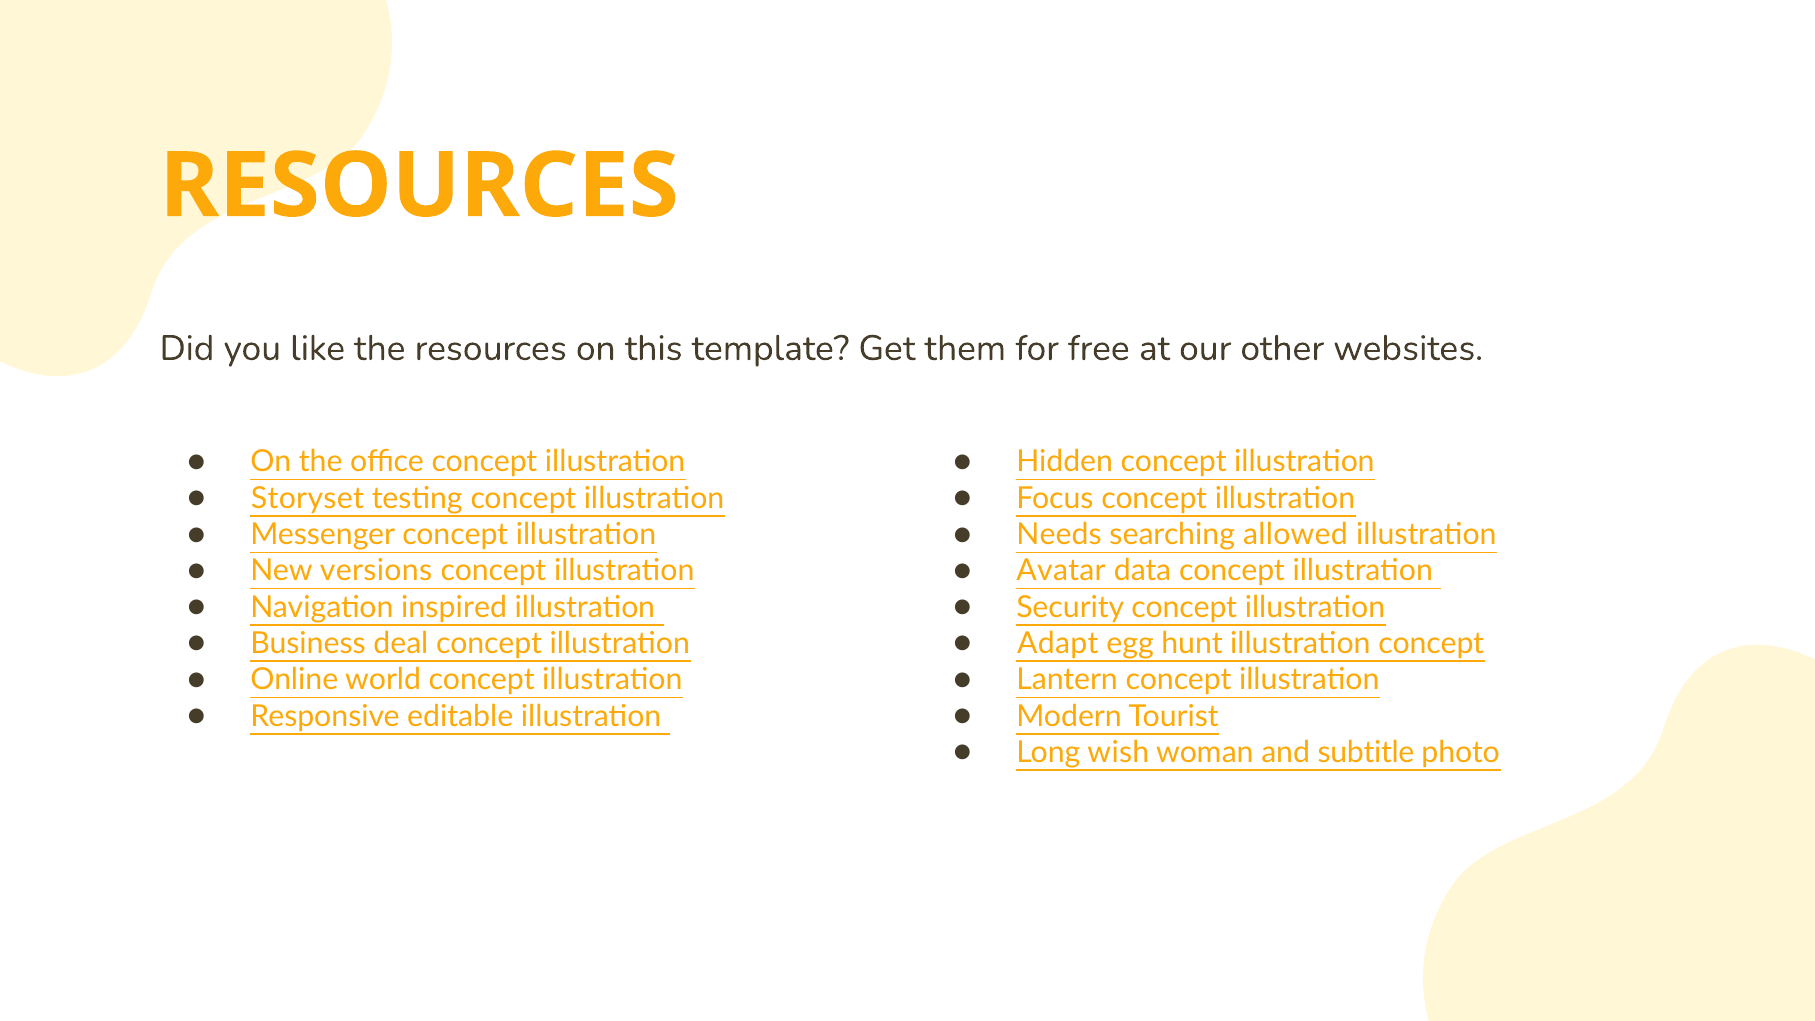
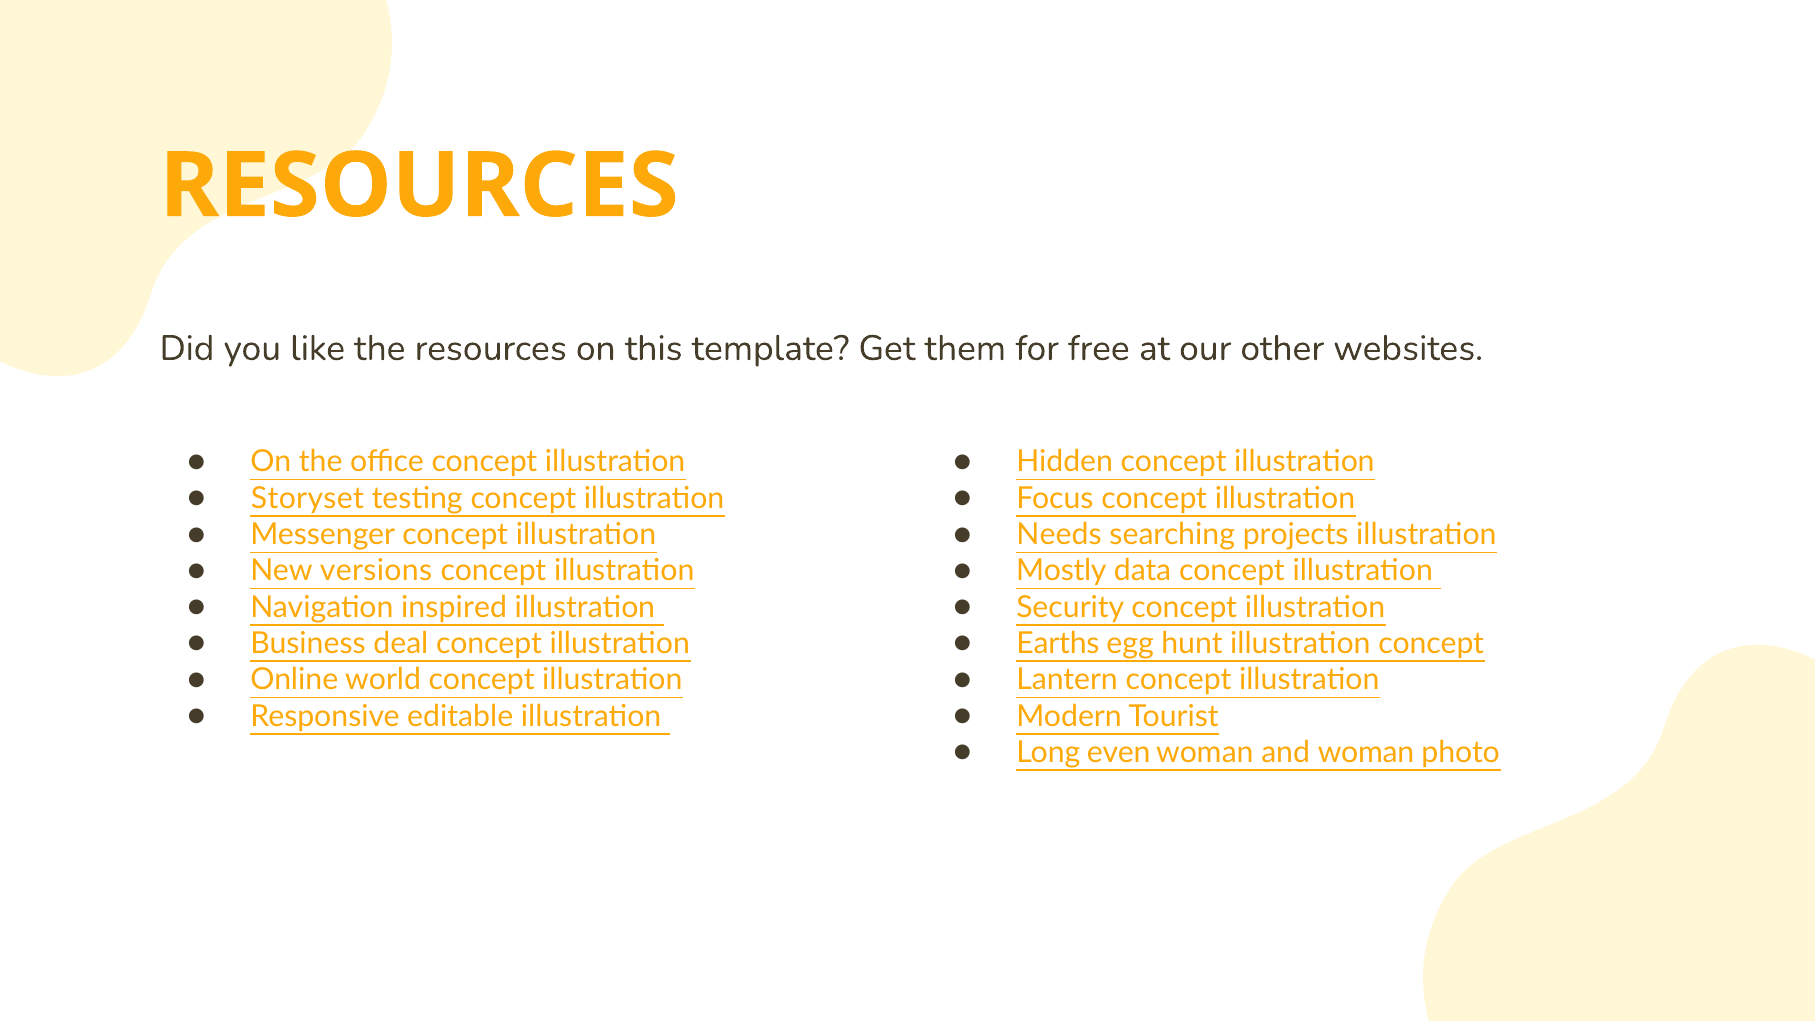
allowed: allowed -> projects (1296, 535)
Avatar: Avatar -> Mostly (1061, 571)
Adapt: Adapt -> Earths (1058, 643)
wish: wish -> even (1119, 752)
and subtitle: subtitle -> woman (1366, 752)
